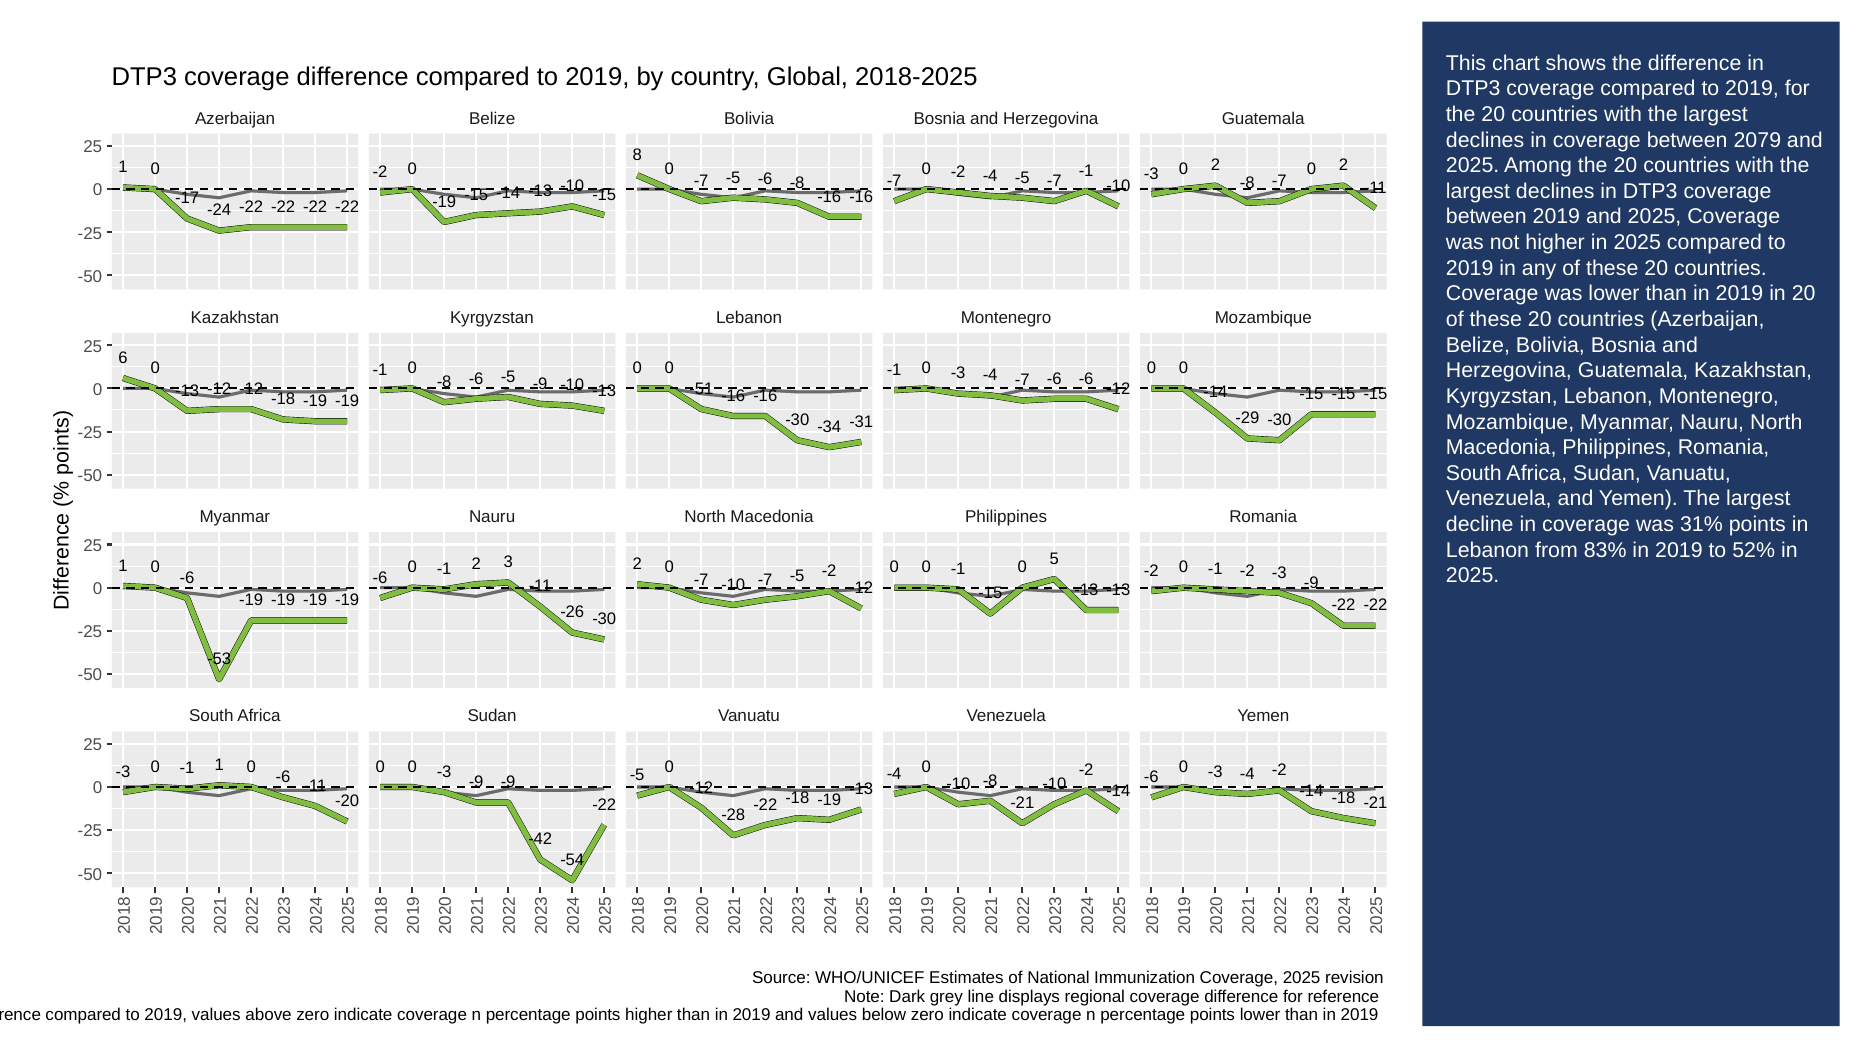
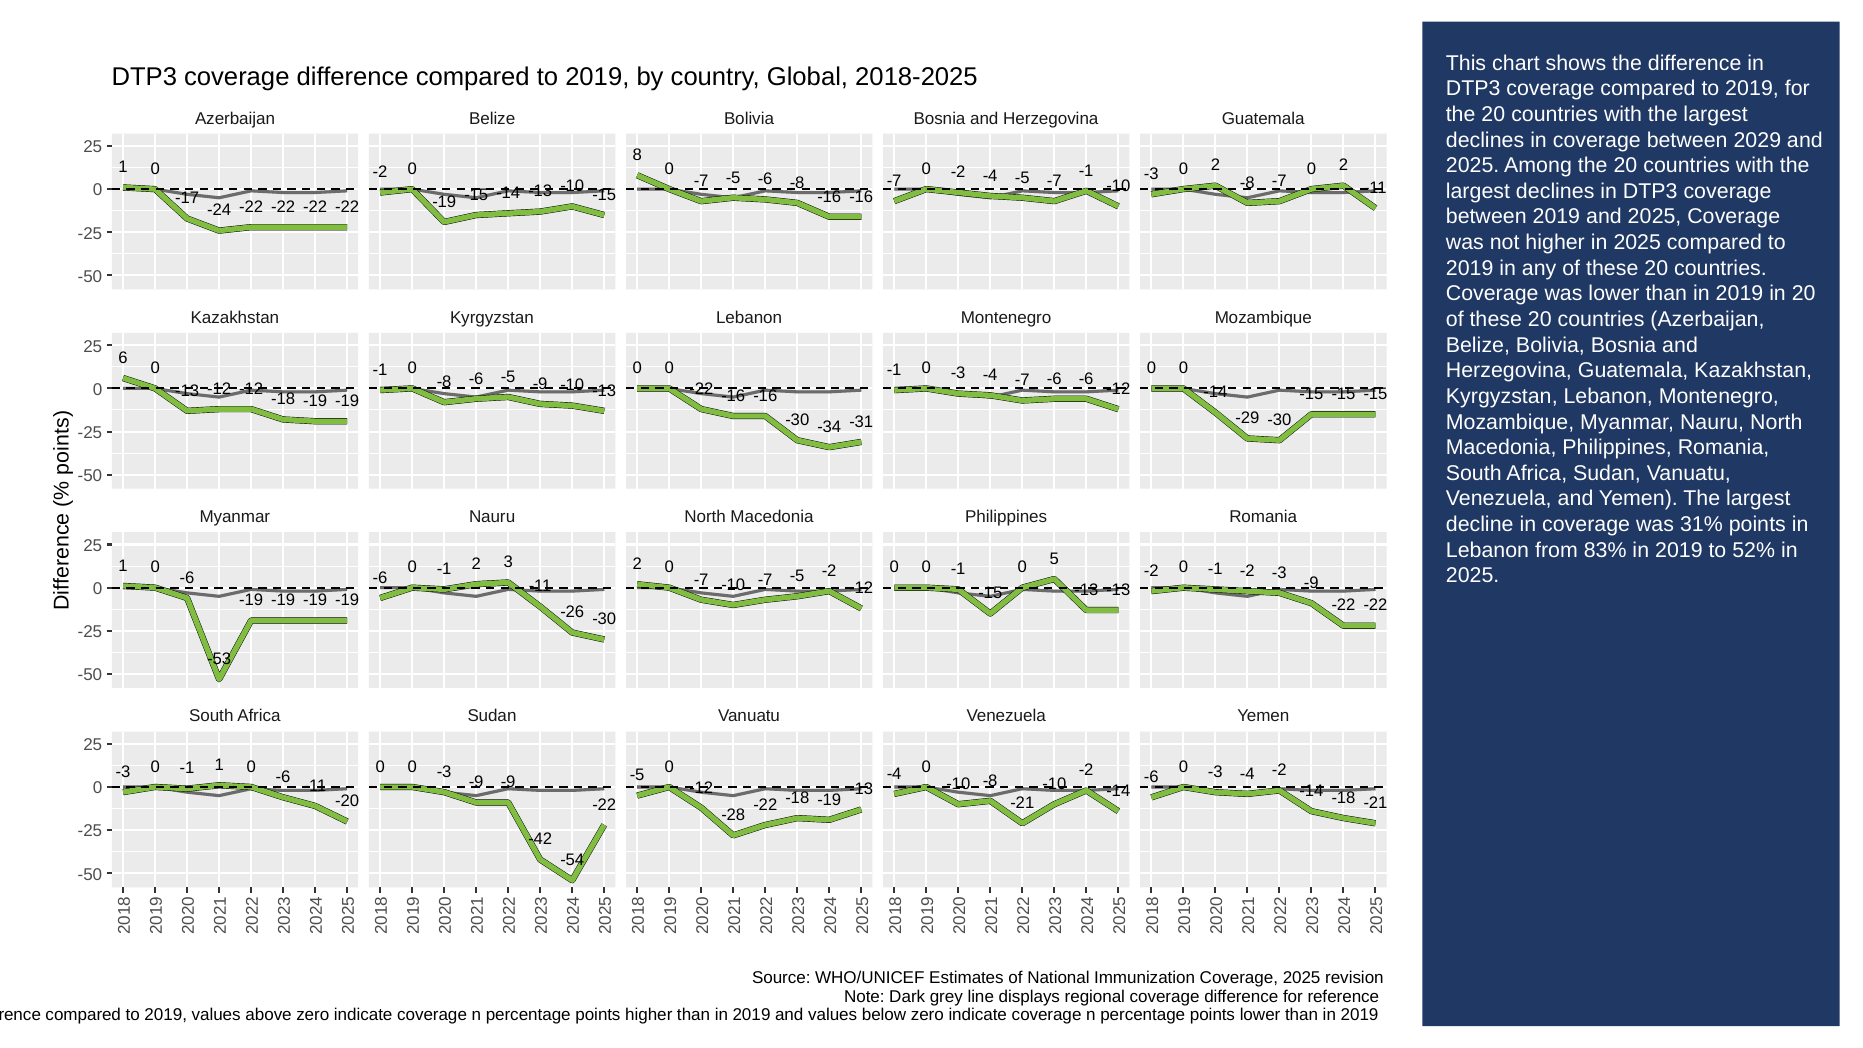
2079: 2079 -> 2029 (1757, 140)
-51: -51 -> -22 (701, 389)
